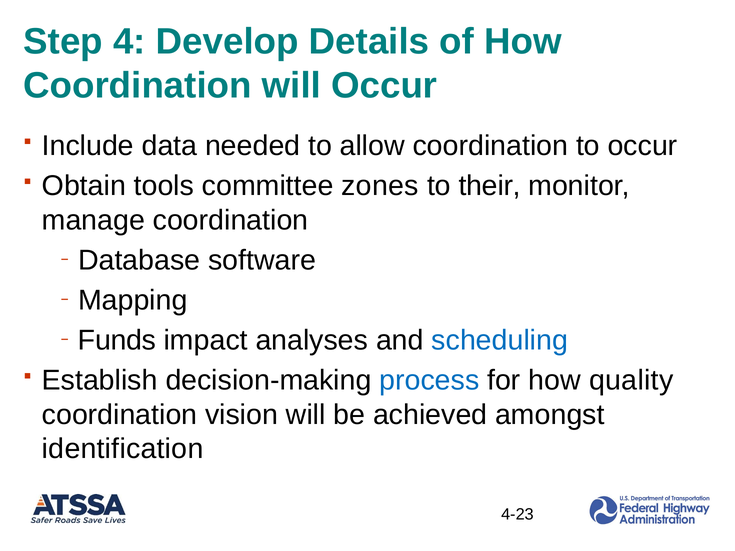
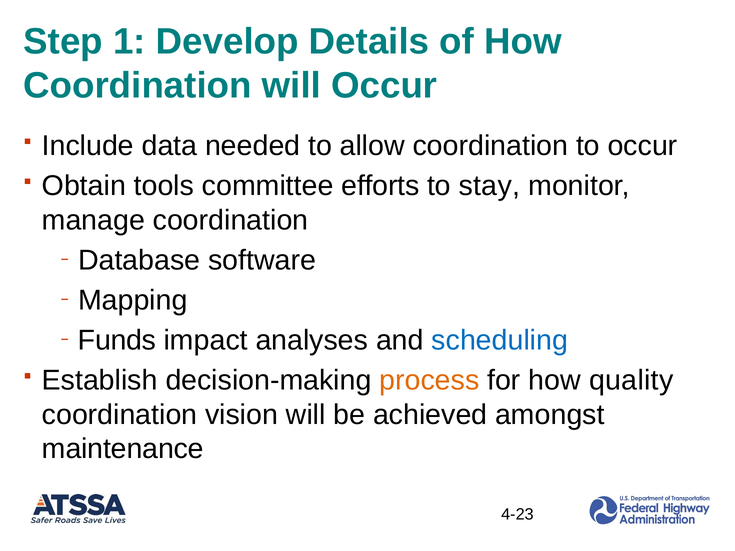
4: 4 -> 1 (129, 42)
zones: zones -> efforts (380, 186)
their: their -> stay (489, 186)
process colour: blue -> orange (429, 380)
identification: identification -> maintenance (123, 449)
